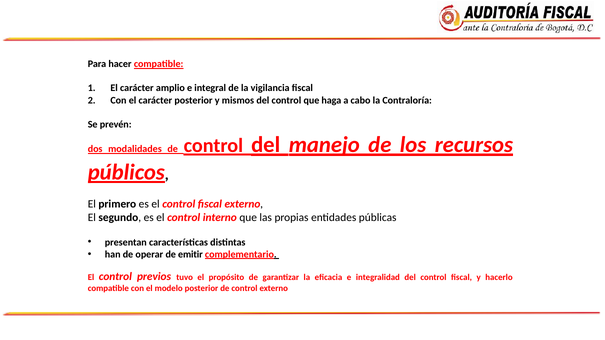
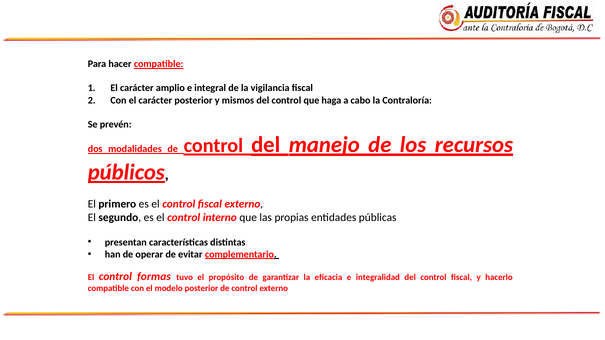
emitir: emitir -> evitar (190, 255)
previos: previos -> formas (154, 277)
